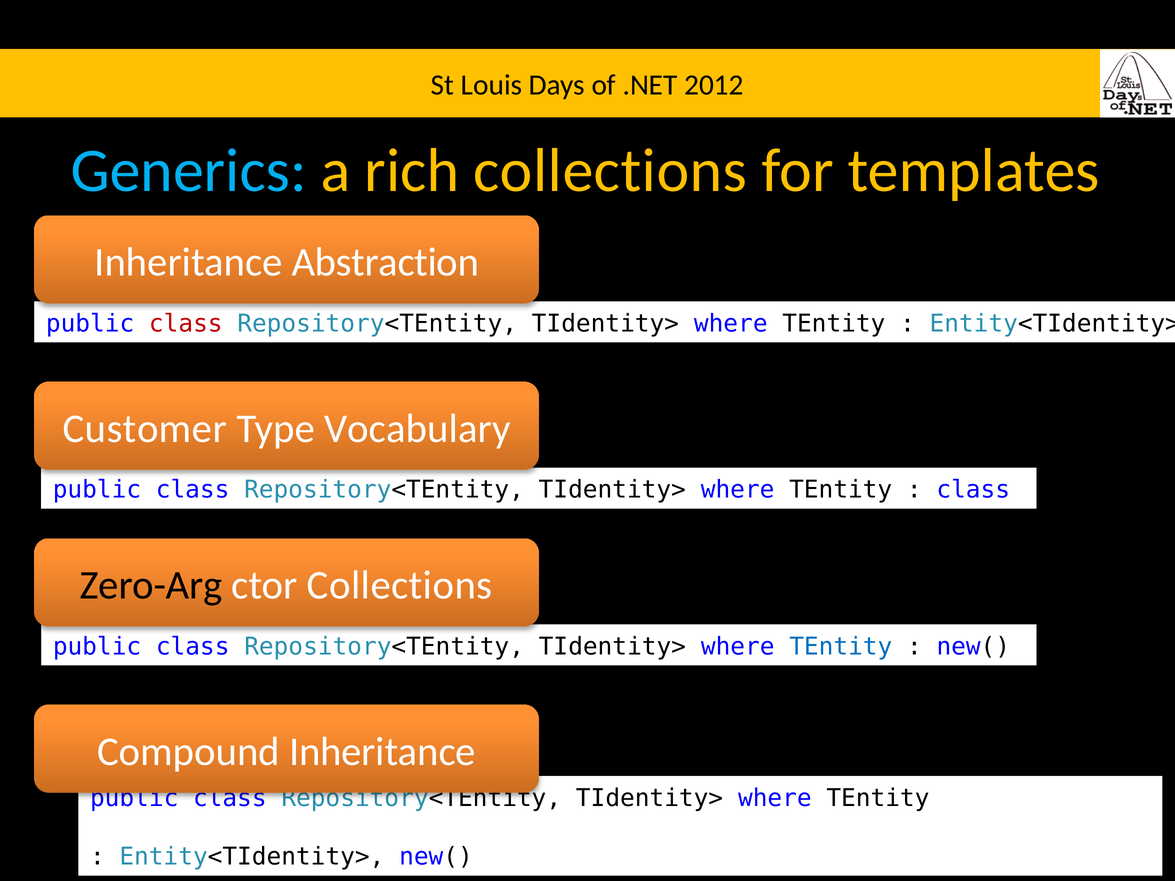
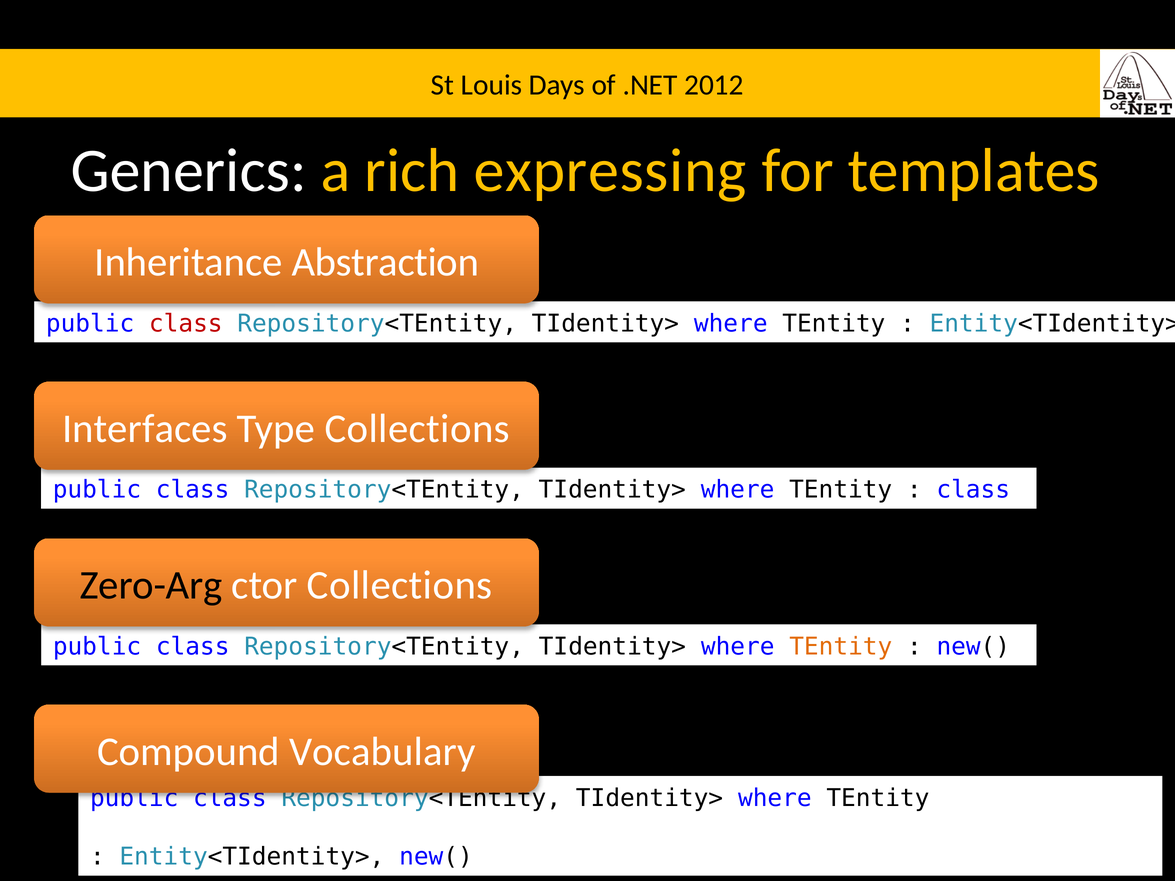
Generics colour: light blue -> white (189, 171)
rich collections: collections -> expressing (610, 171)
Customer: Customer -> Interfaces (145, 429)
Type Vocabulary: Vocabulary -> Collections (417, 429)
TEntity colour: blue -> orange (841, 647)
Compound Inheritance: Inheritance -> Vocabulary (382, 752)
